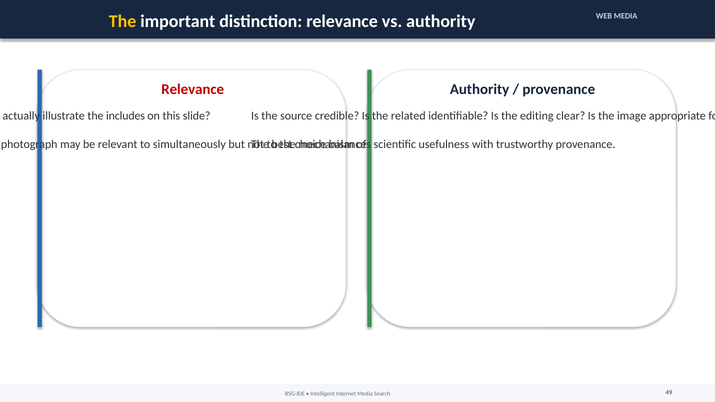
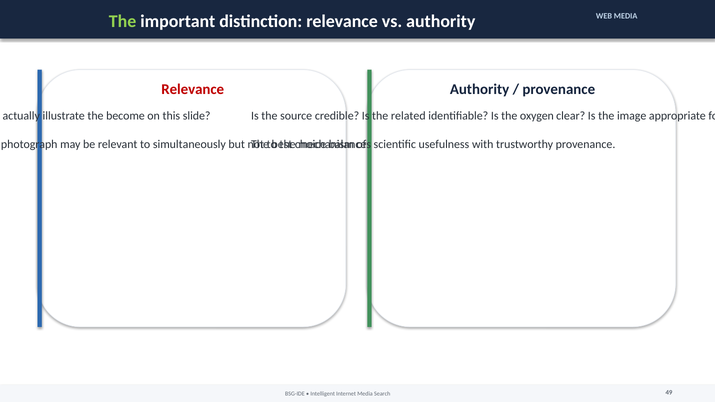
The colour: yellow -> light green (123, 22)
includes: includes -> become (125, 116)
editing: editing -> oxygen (537, 116)
